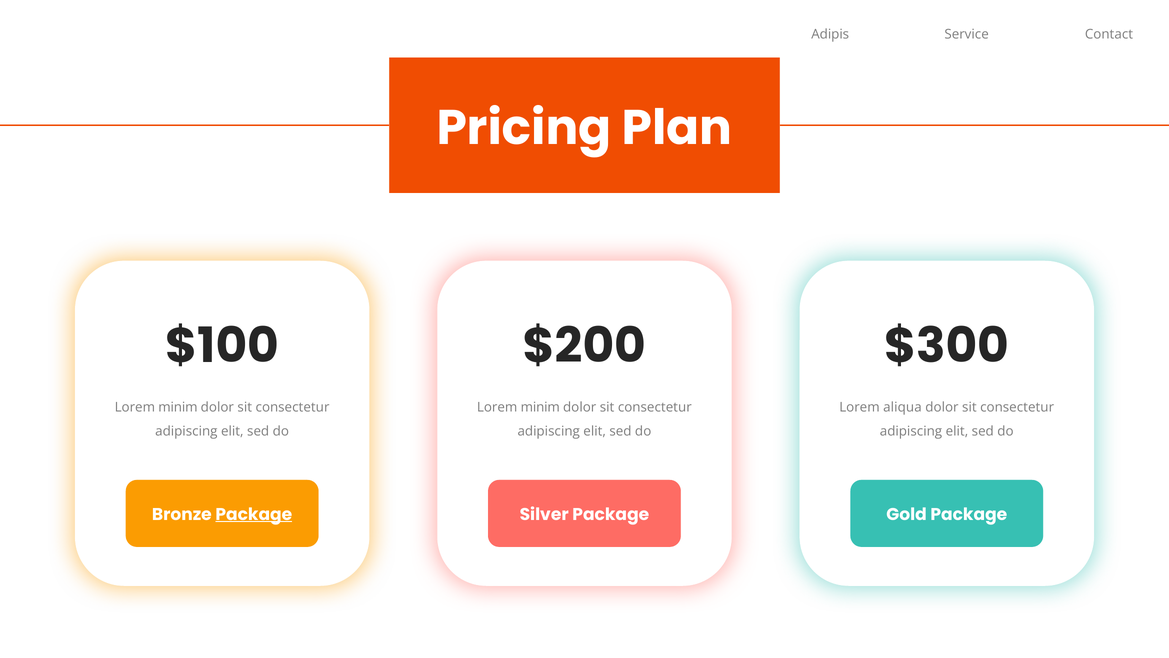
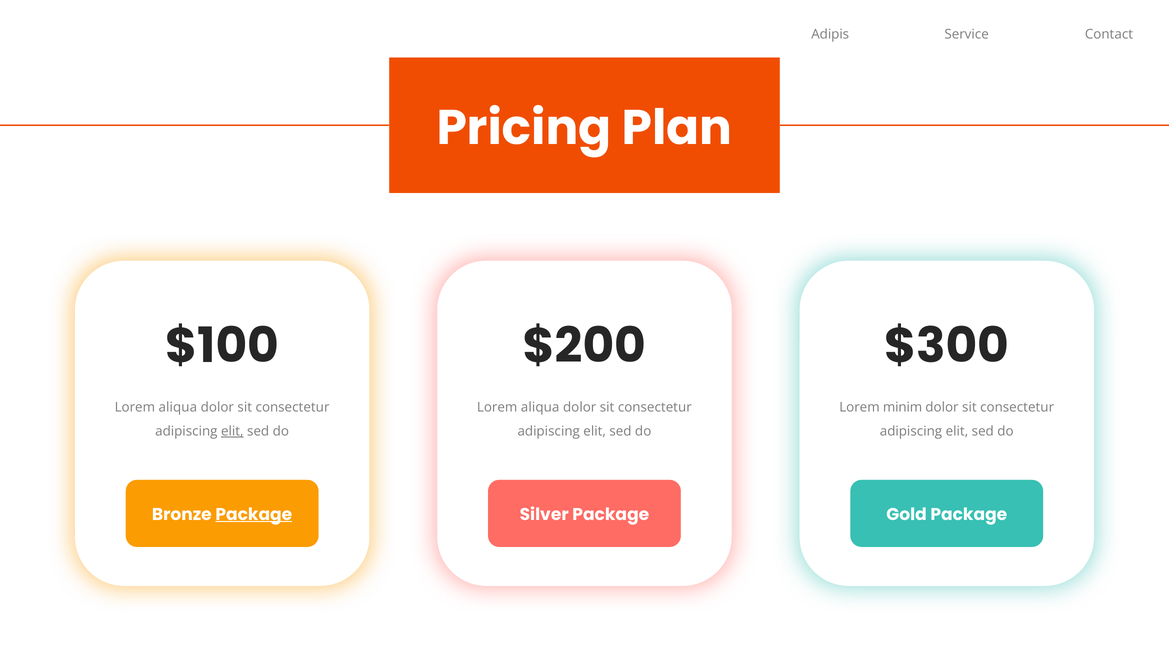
minim: minim -> aliqua (178, 407)
minim: minim -> aliqua (540, 407)
aliqua: aliqua -> minim (903, 407)
elit underline: none -> present (232, 431)
